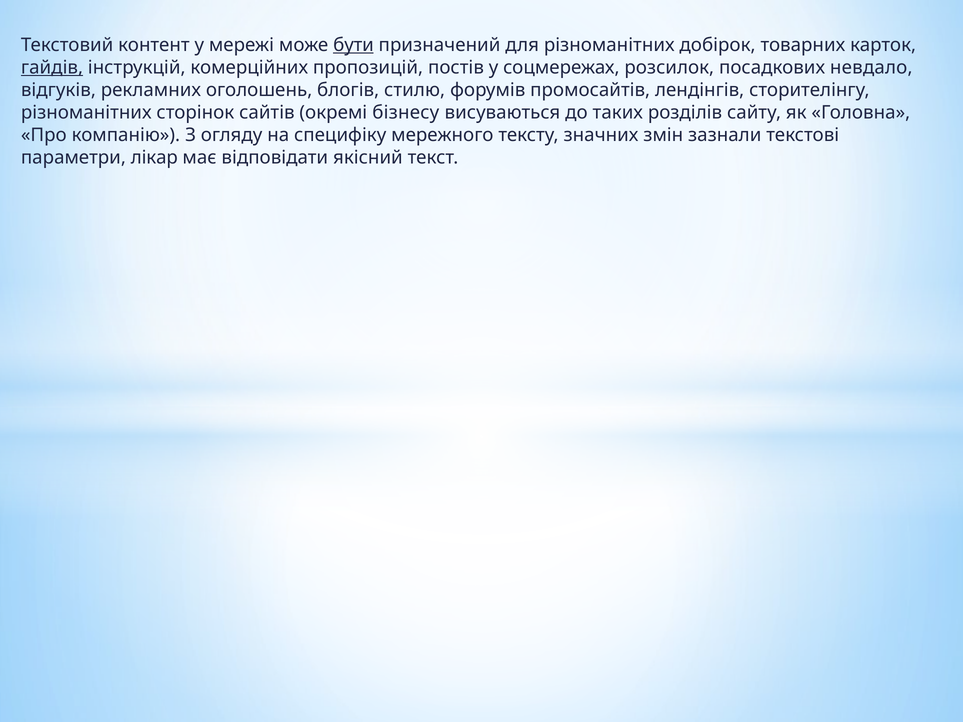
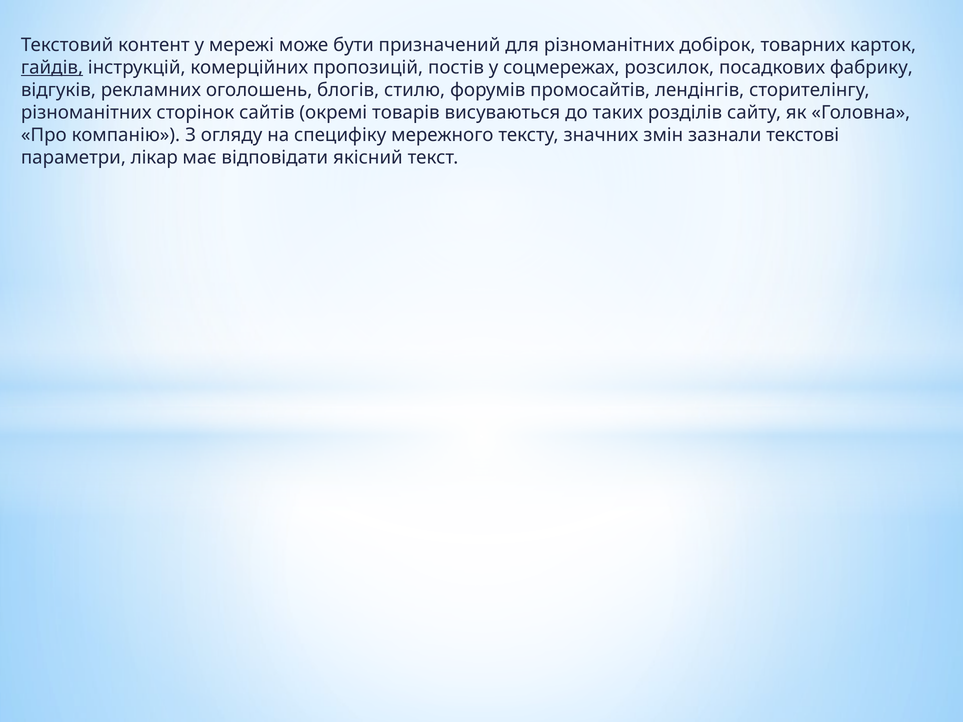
бути underline: present -> none (354, 45)
невдало: невдало -> фабрику (871, 67)
бізнесу: бізнесу -> товарів (406, 112)
